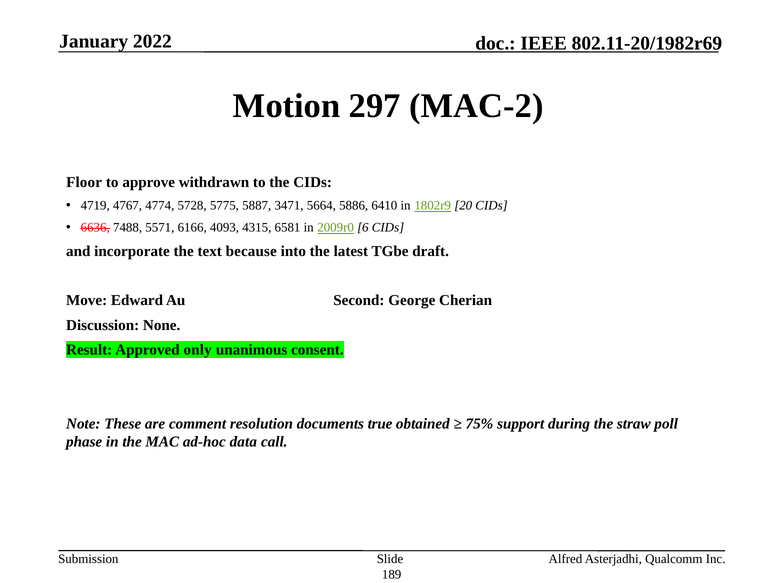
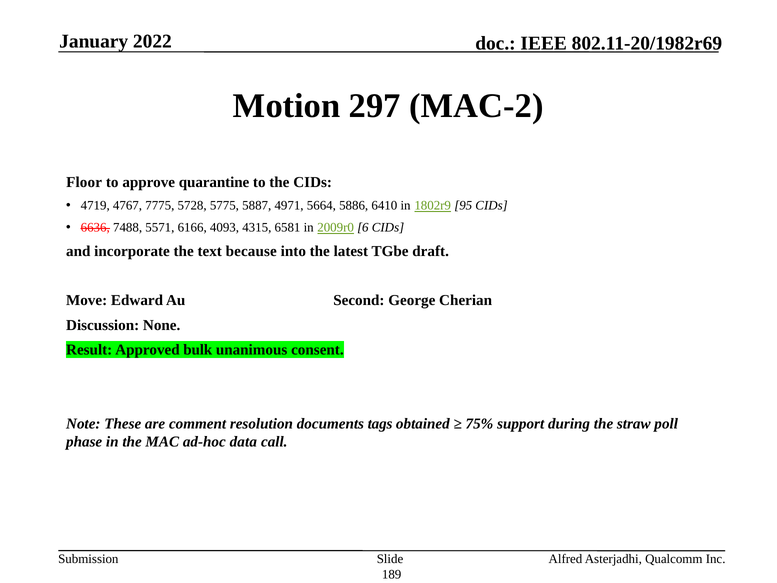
withdrawn: withdrawn -> quarantine (214, 182)
4774: 4774 -> 7775 (160, 206)
3471: 3471 -> 4971 (289, 206)
20: 20 -> 95 (463, 206)
only: only -> bulk (198, 350)
true: true -> tags (380, 423)
